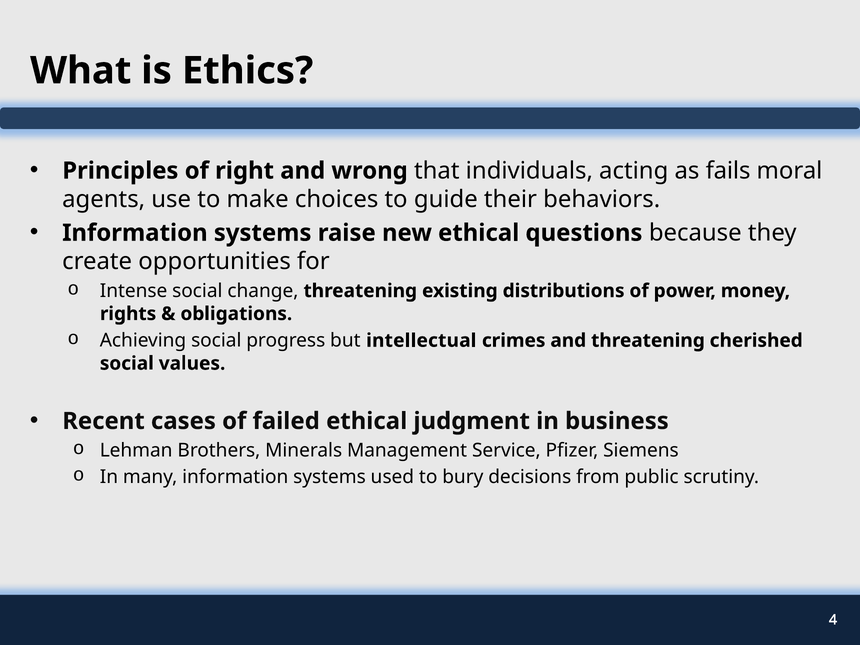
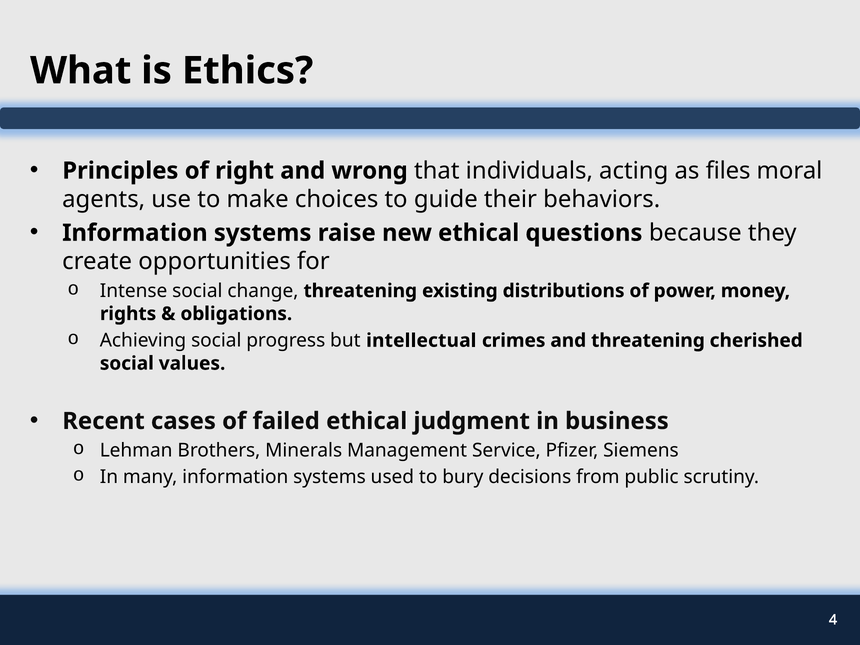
fails: fails -> files (728, 171)
